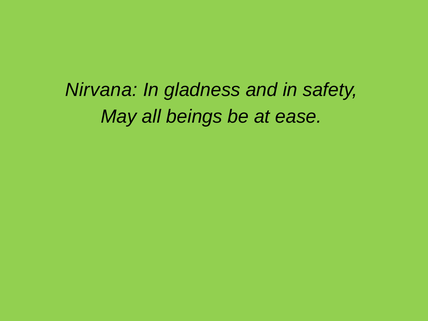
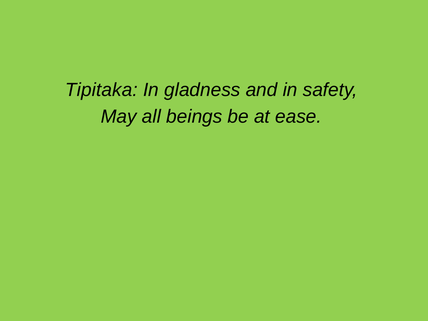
Nirvana: Nirvana -> Tipitaka (101, 90)
